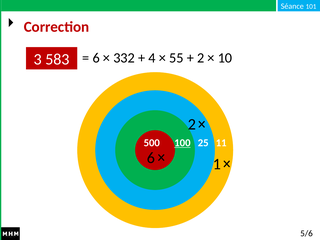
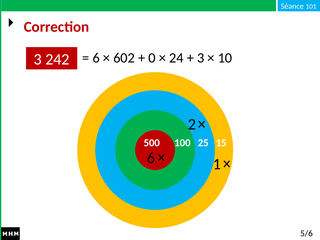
332: 332 -> 602 (124, 58)
4: 4 -> 0 (152, 58)
55: 55 -> 24 (176, 58)
2: 2 -> 3 (201, 58)
583: 583 -> 242 (57, 59)
100 underline: present -> none (182, 143)
11: 11 -> 15 (221, 143)
